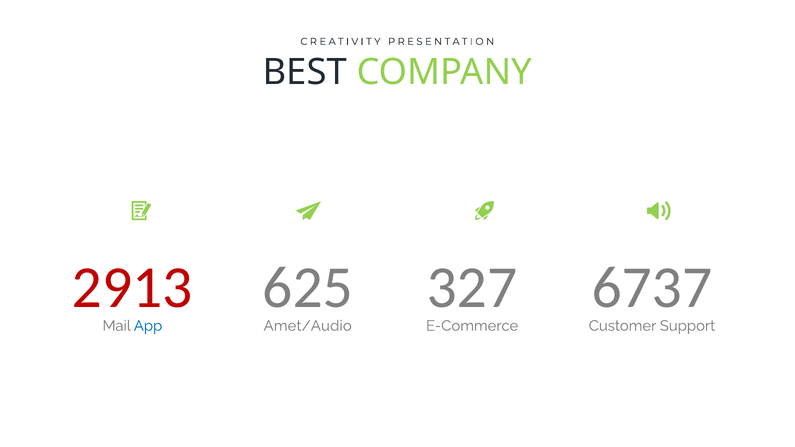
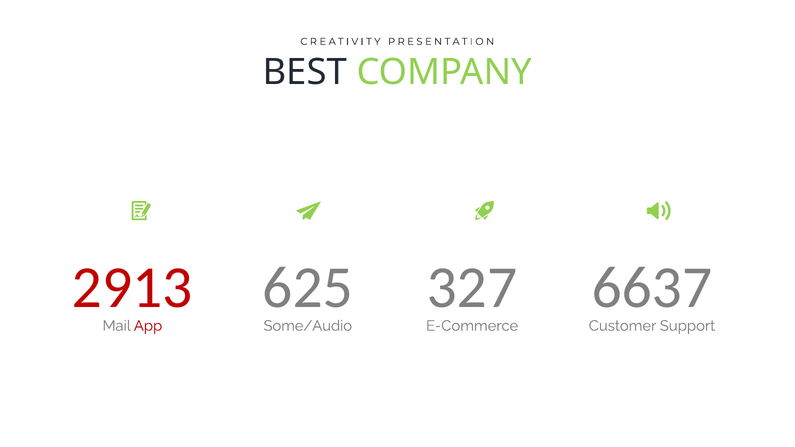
6737: 6737 -> 6637 (652, 288)
App colour: blue -> red (148, 326)
Amet/Audio: Amet/Audio -> Some/Audio (308, 326)
